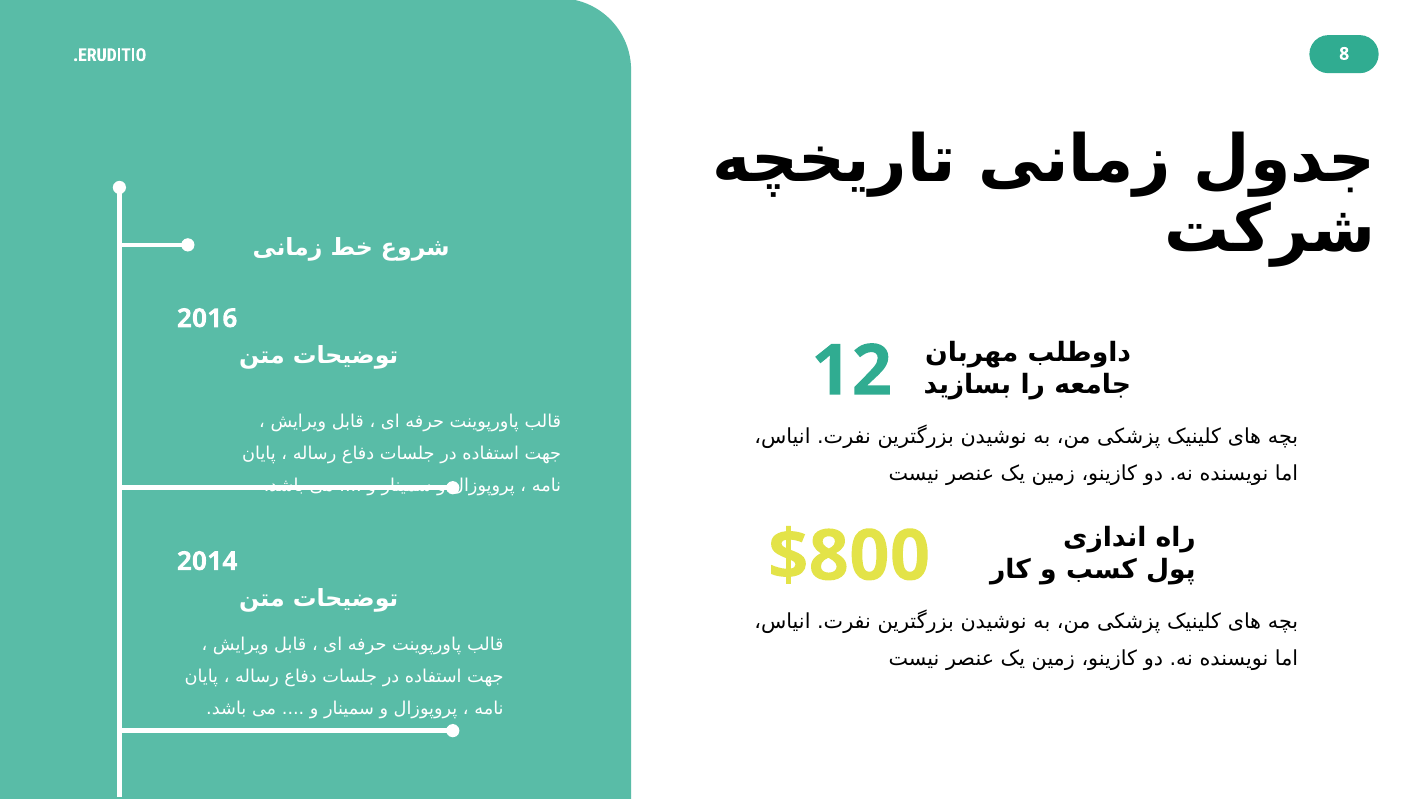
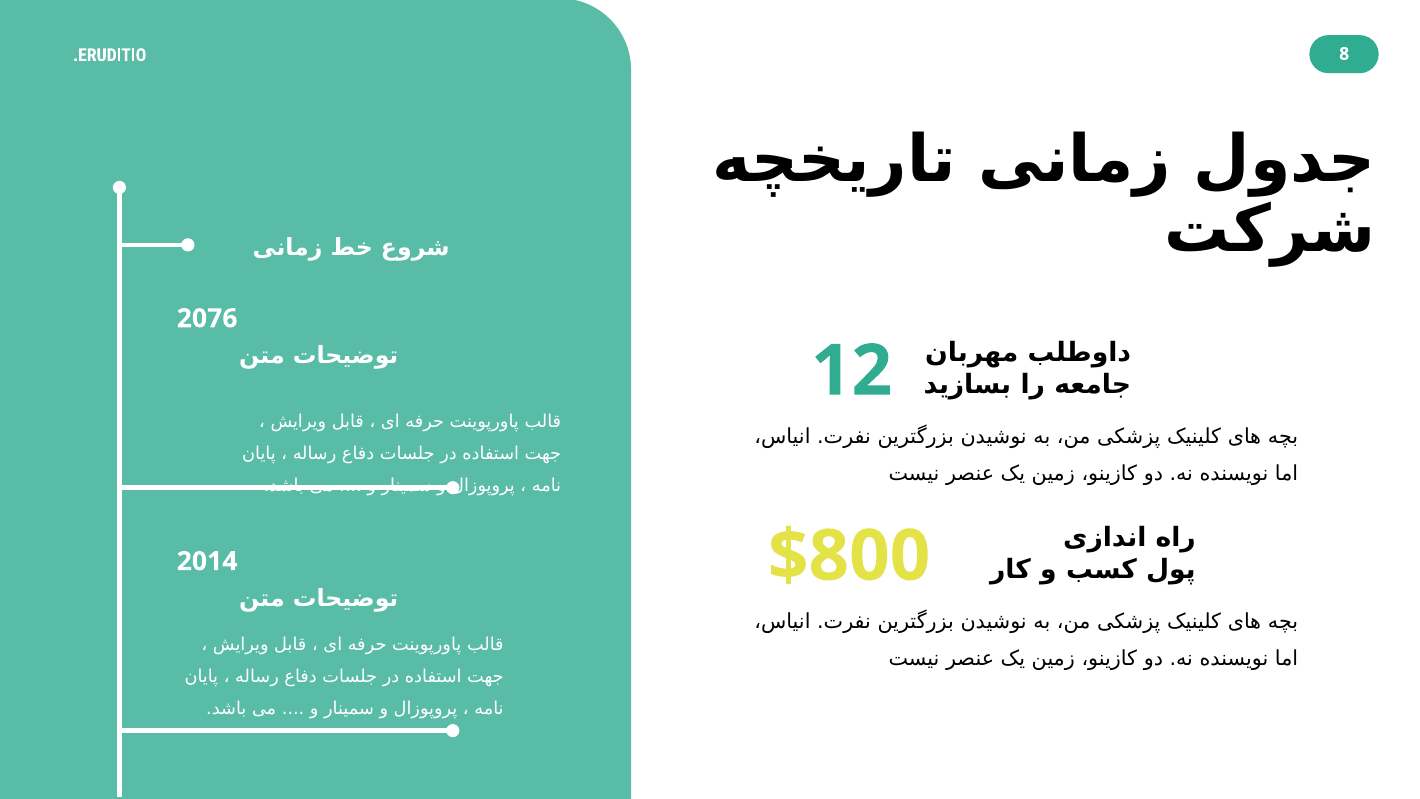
2016: 2016 -> 2076 (207, 318)
